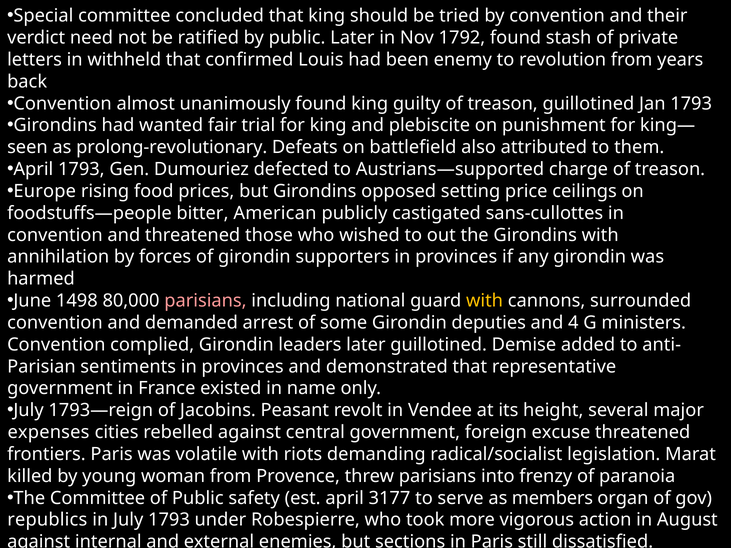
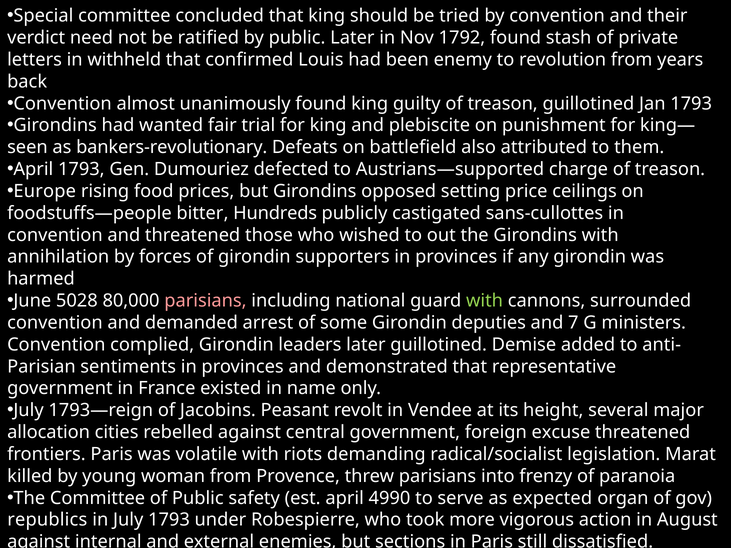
prolong-revolutionary: prolong-revolutionary -> bankers-revolutionary (172, 147)
American: American -> Hundreds (275, 213)
1498: 1498 -> 5028 (77, 301)
with colour: yellow -> light green (485, 301)
4: 4 -> 7 (573, 323)
expenses: expenses -> allocation (49, 432)
3177: 3177 -> 4990 (389, 498)
members: members -> expected (552, 498)
